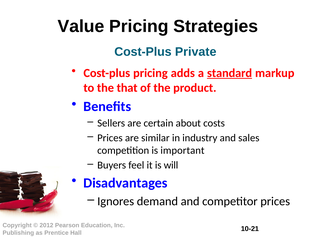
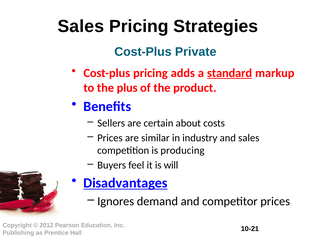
Value: Value -> Sales (81, 26)
that: that -> plus (127, 88)
important: important -> producing (182, 151)
Disadvantages underline: none -> present (125, 183)
